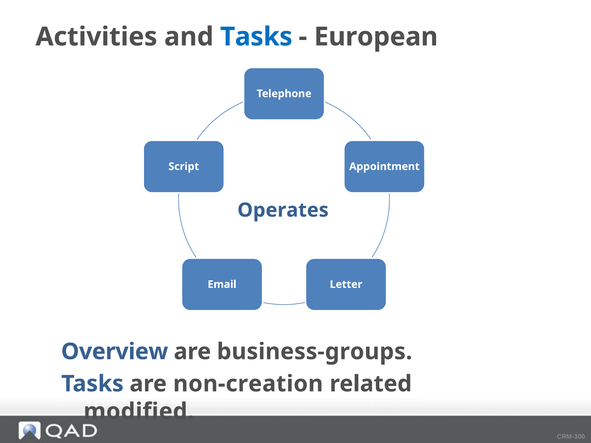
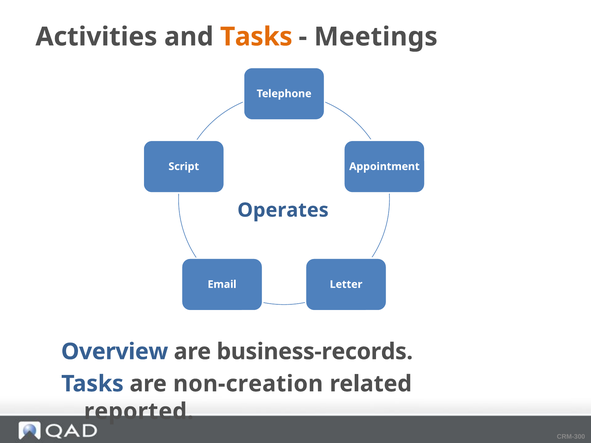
Tasks colour: blue -> orange (256, 37)
European: European -> Meetings (376, 37)
business-groups: business-groups -> business-records (315, 352)
modified: modified -> reported (139, 412)
